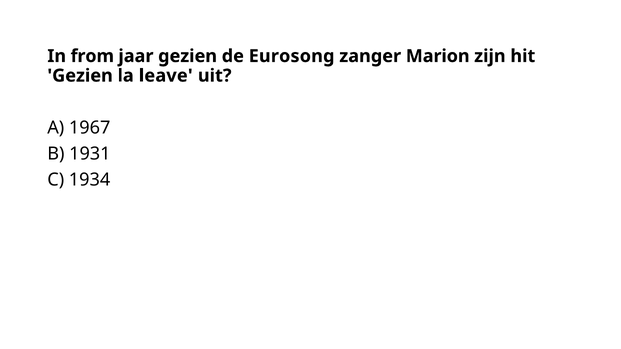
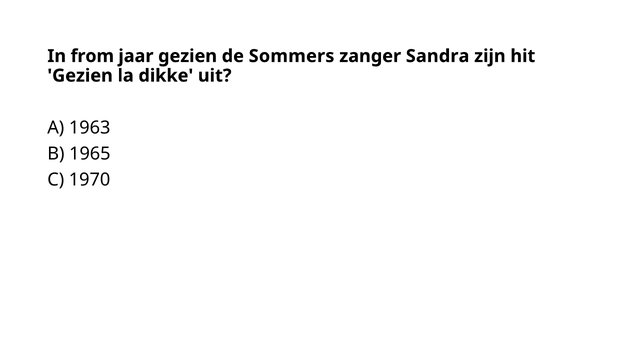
Eurosong: Eurosong -> Sommers (292, 56)
Marion: Marion -> Sandra (438, 56)
leave: leave -> dikke (166, 76)
1967: 1967 -> 1963 (90, 128)
1931: 1931 -> 1965 (90, 154)
1934: 1934 -> 1970 (90, 180)
